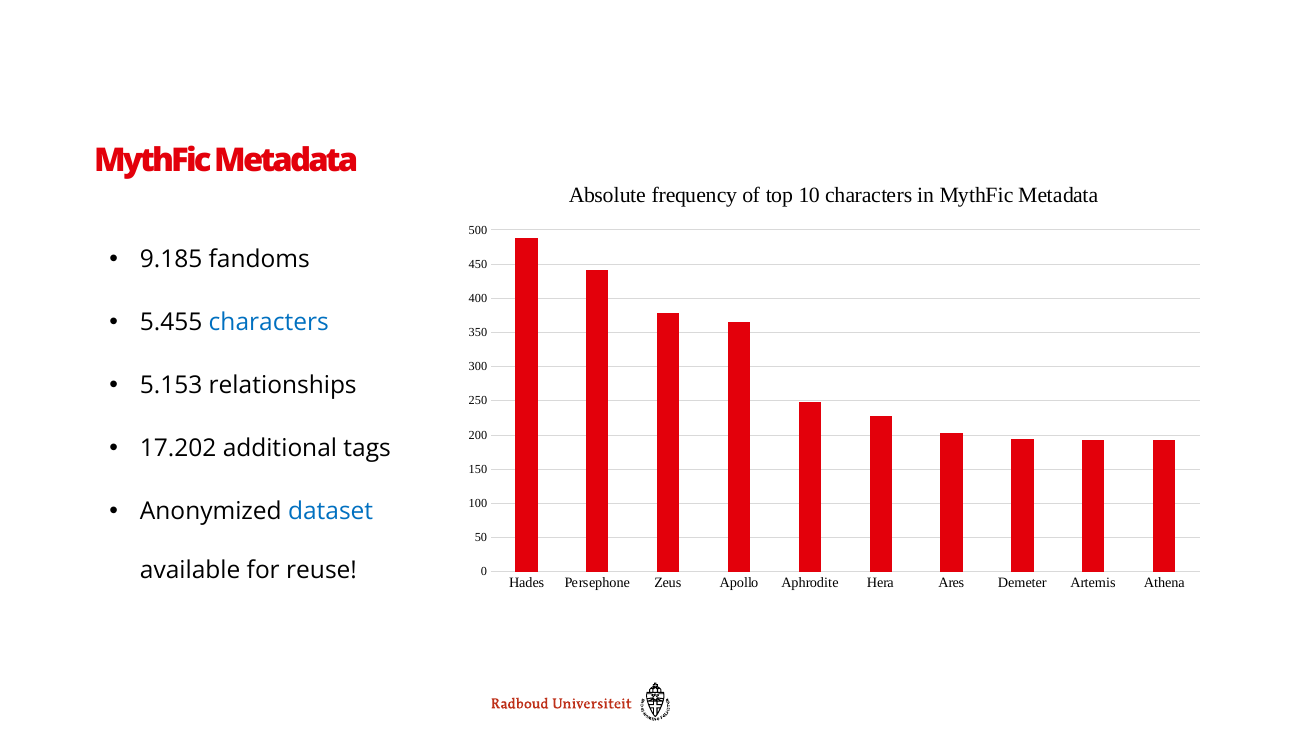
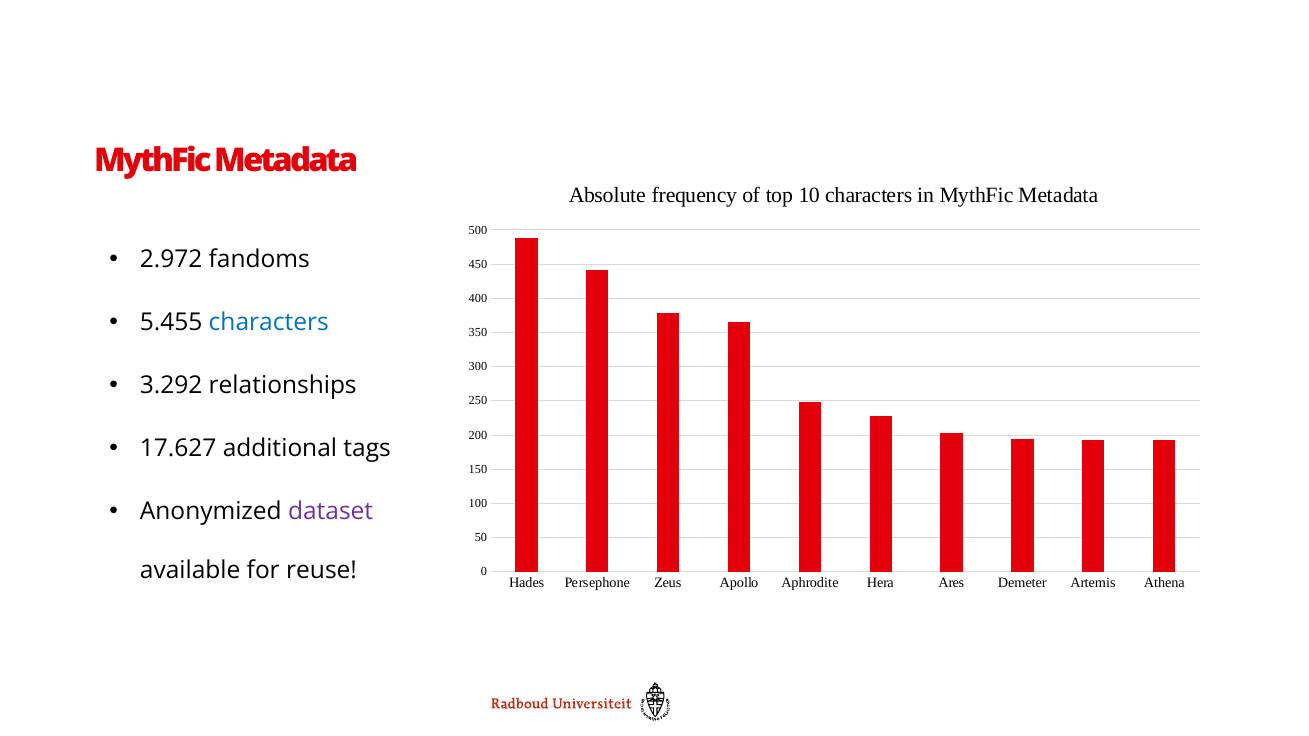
9.185: 9.185 -> 2.972 (171, 259)
5.153: 5.153 -> 3.292 (171, 385)
17.202: 17.202 -> 17.627 (178, 448)
dataset colour: blue -> purple (331, 511)
